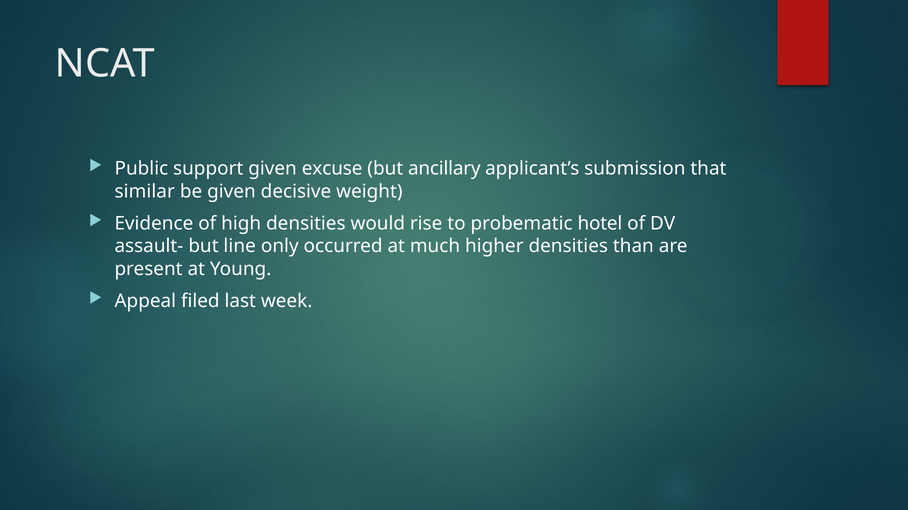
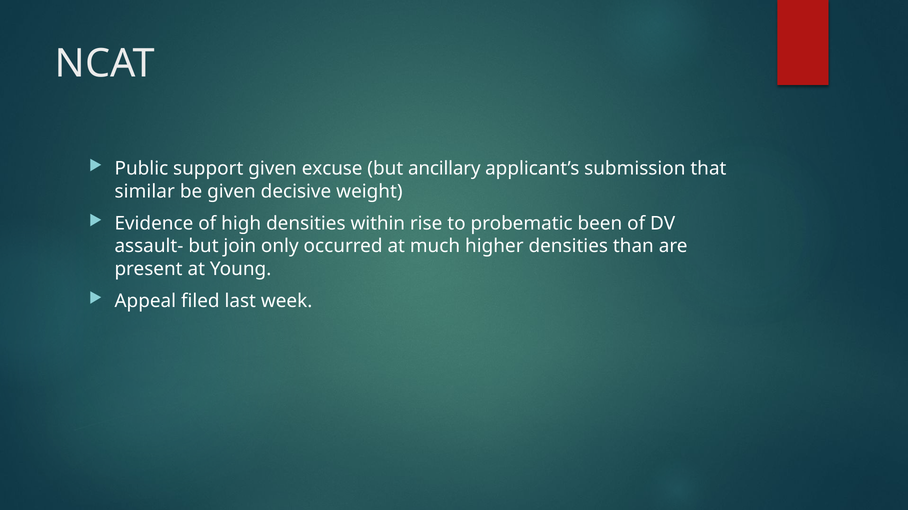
would: would -> within (378, 224)
hotel: hotel -> been (600, 224)
line: line -> join (240, 247)
